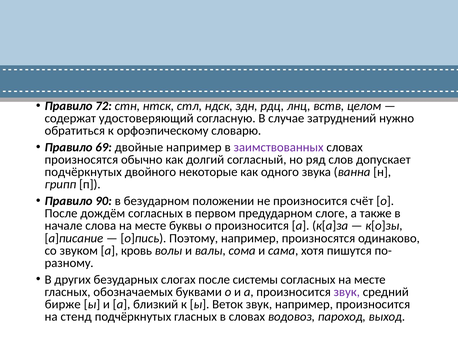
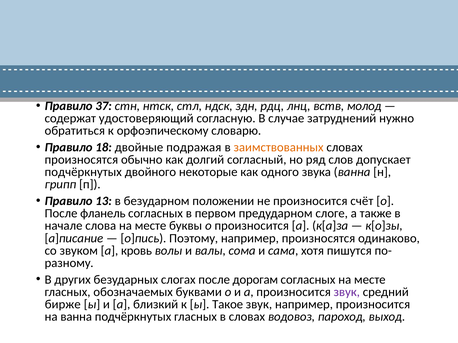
72: 72 -> 37 (104, 106)
целом: целом -> молод (364, 106)
69: 69 -> 18 (104, 148)
двойные например: например -> подражая (194, 148)
заимствованных colour: purple -> orange (279, 148)
90: 90 -> 13 (104, 201)
дождём: дождём -> фланель (103, 214)
системы: системы -> дорогам (255, 280)
Веток: Веток -> Такое (228, 305)
на стенд: стенд -> ванна (76, 317)
